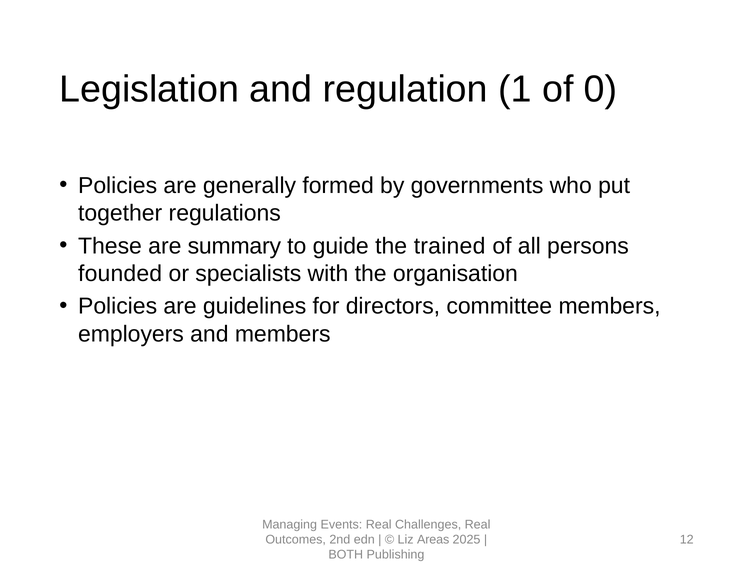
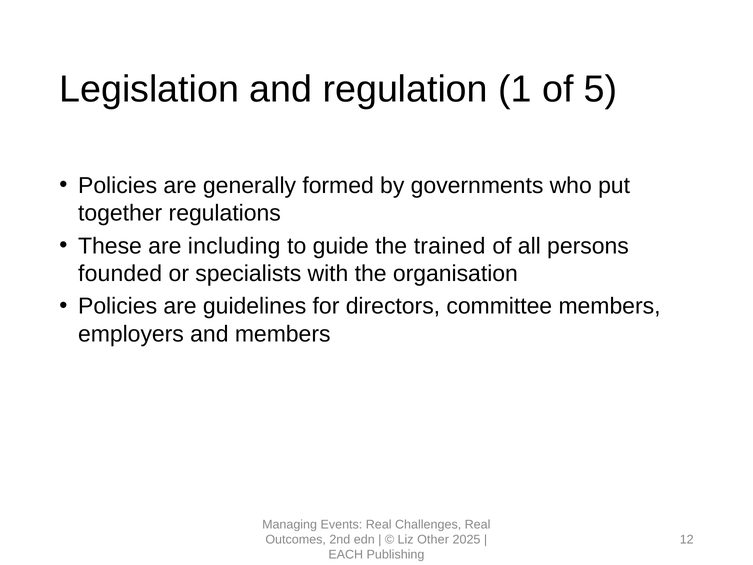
0: 0 -> 5 (601, 89)
summary: summary -> including (234, 246)
Areas: Areas -> Other (433, 539)
BOTH: BOTH -> EACH (346, 554)
